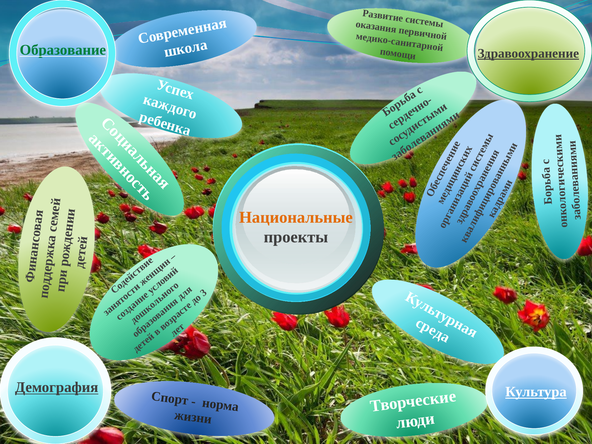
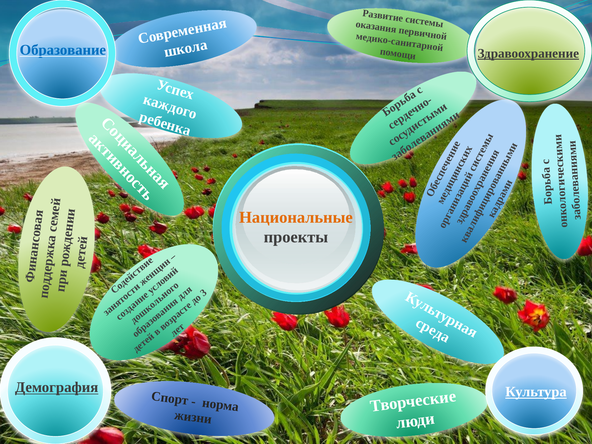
Образование colour: green -> blue (63, 50)
